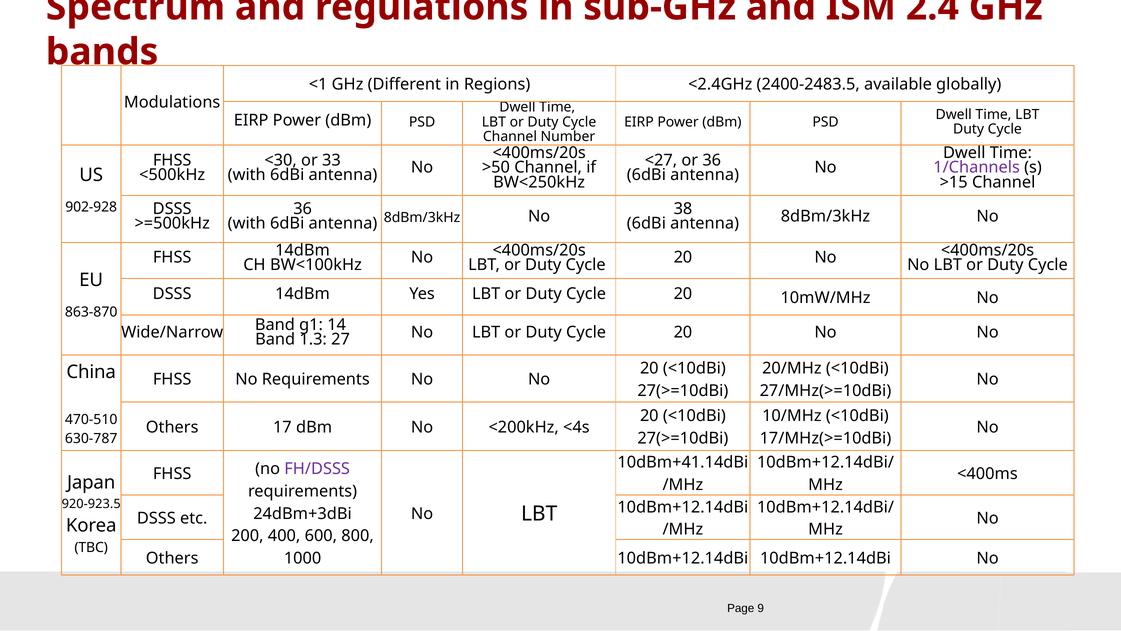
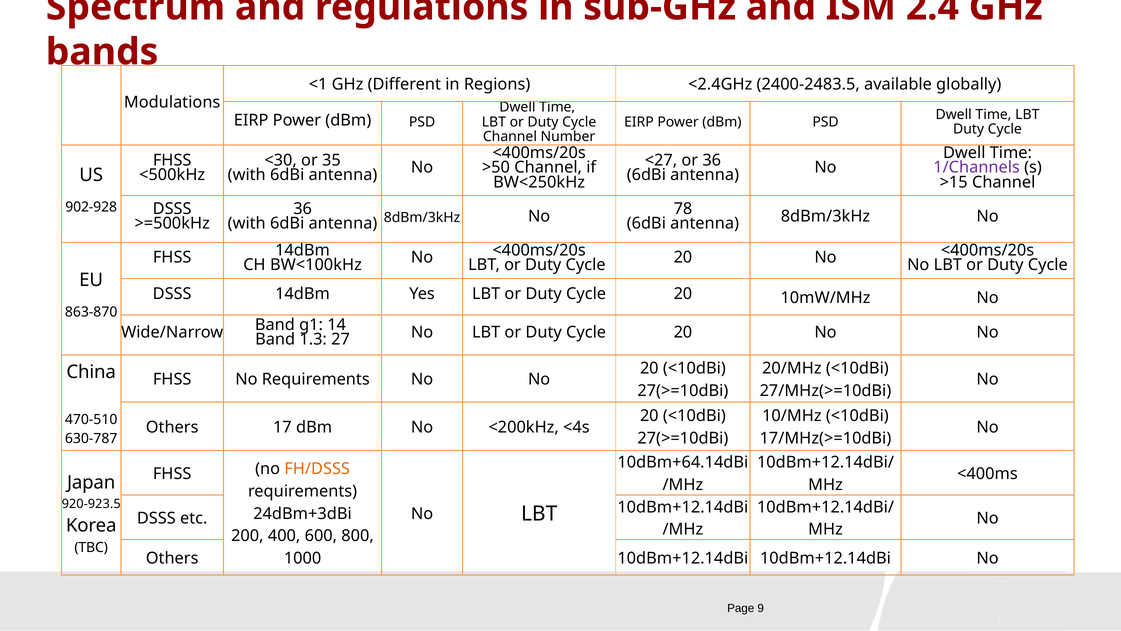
33: 33 -> 35 (331, 160)
38: 38 -> 78 (683, 209)
10dBm+41.14dBi: 10dBm+41.14dBi -> 10dBm+64.14dBi (683, 462)
FH/DSSS colour: purple -> orange (317, 469)
